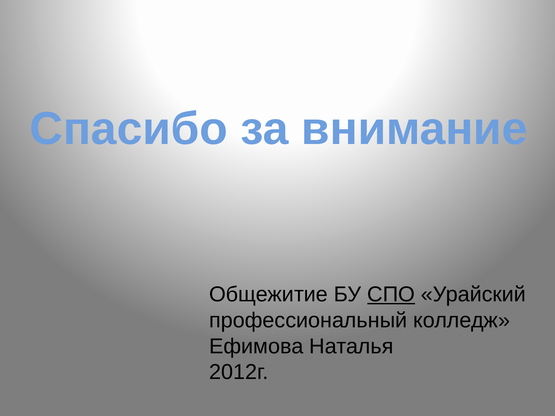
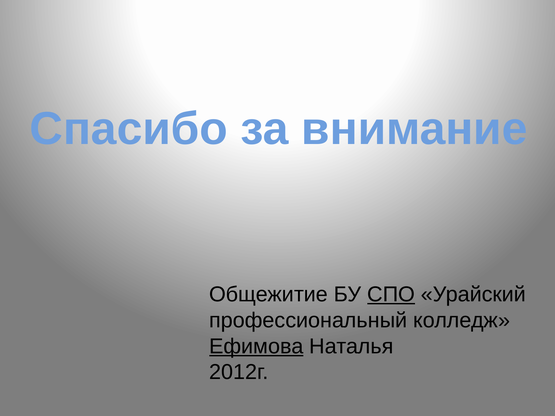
Ефимова underline: none -> present (256, 347)
